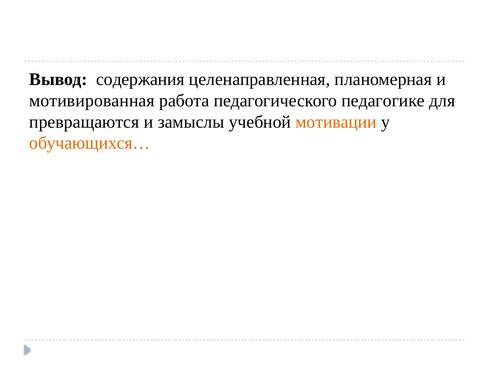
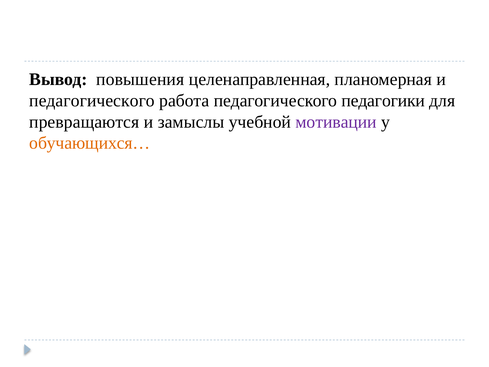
содержания: содержания -> повышения (140, 79)
мотивированная: мотивированная -> педагогического (92, 101)
педагогике: педагогике -> педагогики (383, 101)
мотивации colour: orange -> purple (336, 122)
